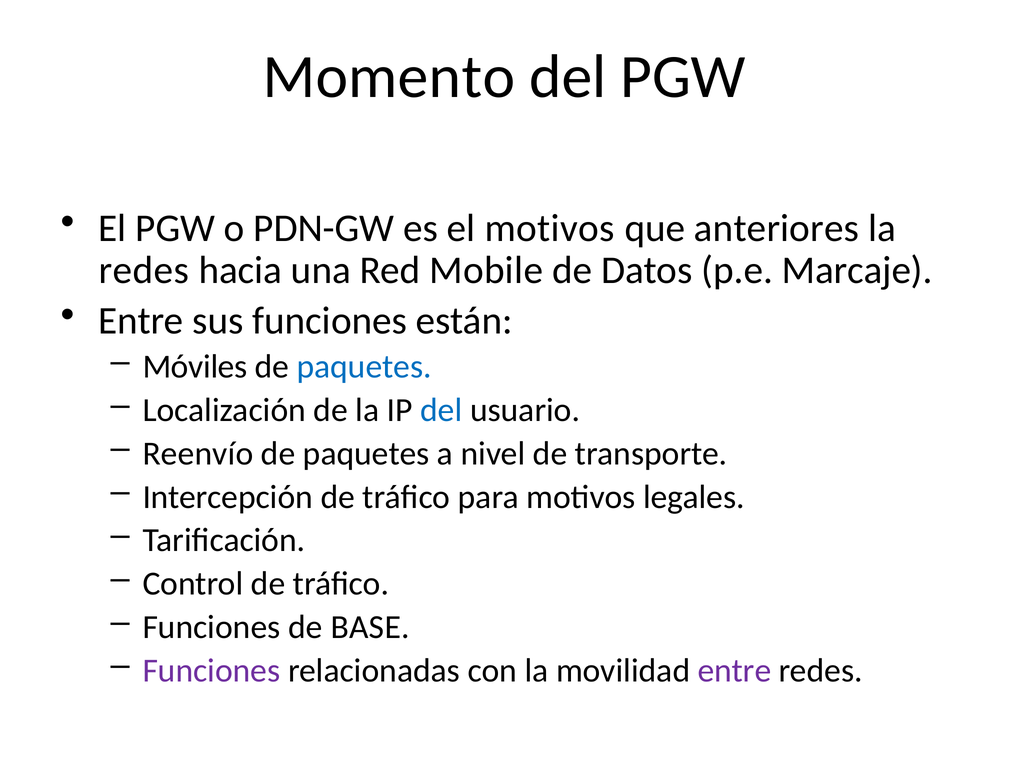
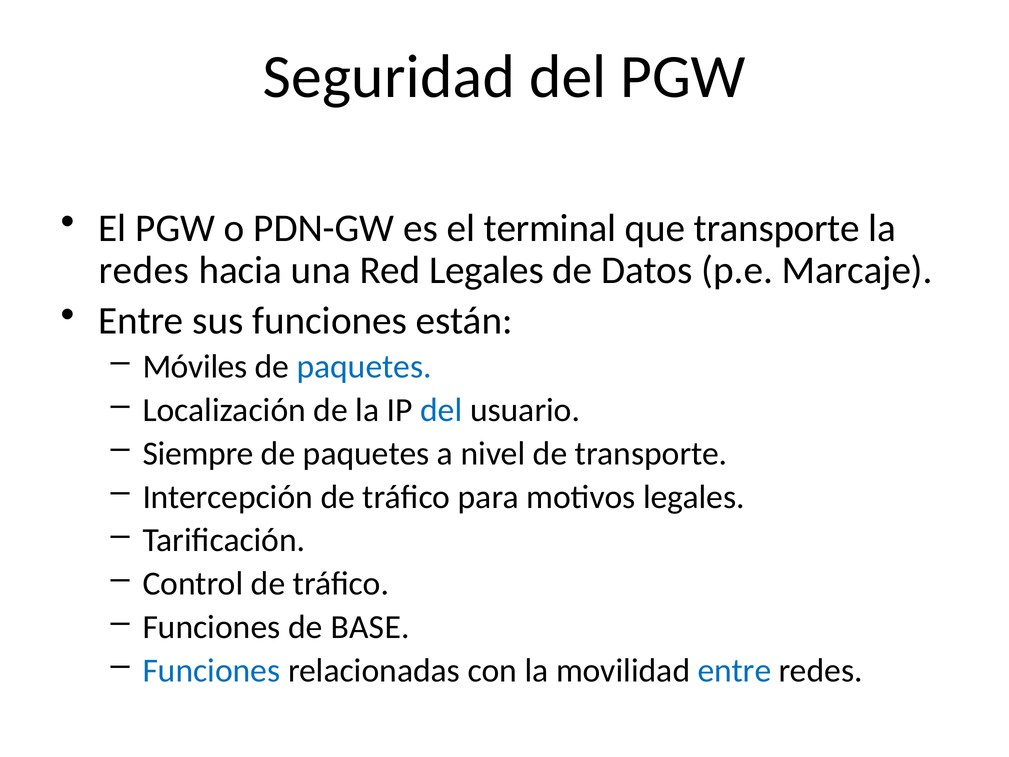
Momento: Momento -> Seguridad (389, 77)
el motivos: motivos -> terminal (550, 228)
que anteriores: anteriores -> transporte (777, 228)
Red Mobile: Mobile -> Legales (487, 270)
Reenvío: Reenvío -> Siempre (198, 453)
Funciones colour: purple -> blue (211, 670)
entre colour: purple -> blue (735, 670)
